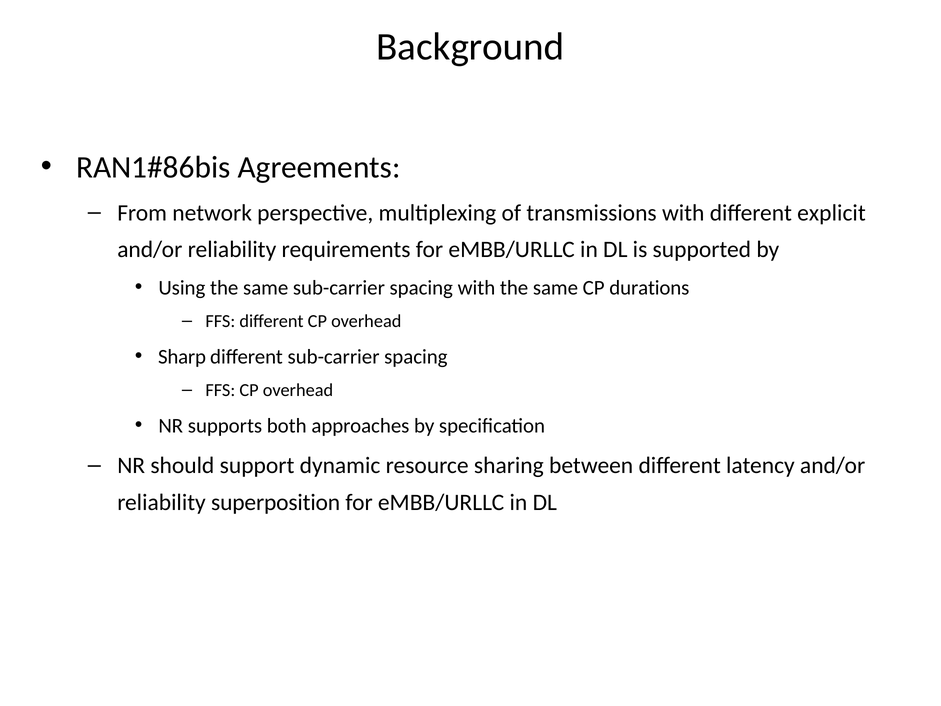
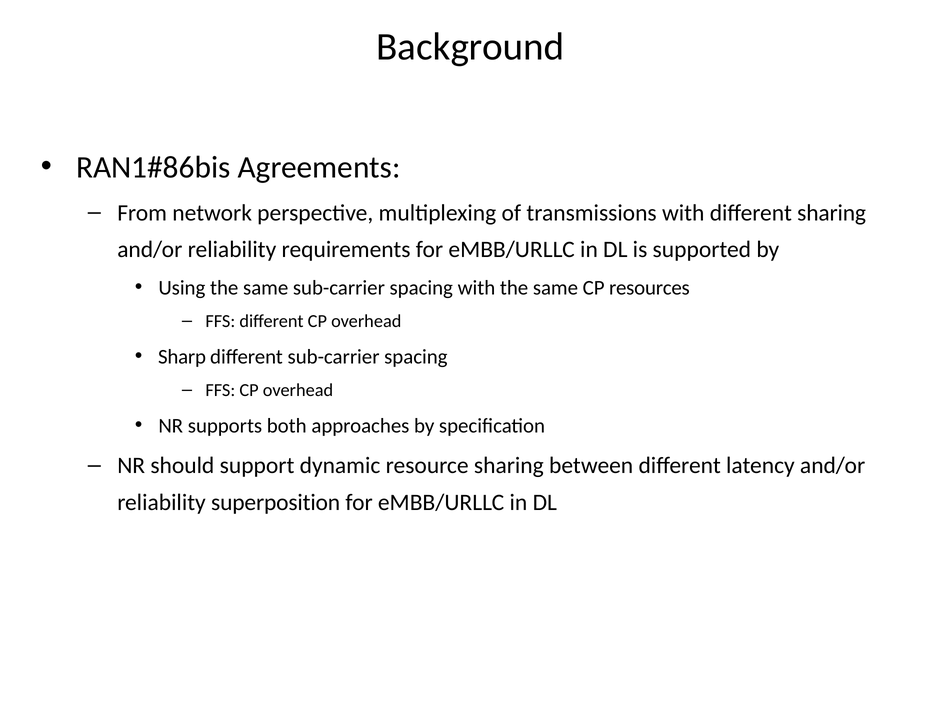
different explicit: explicit -> sharing (832, 213)
durations: durations -> resources (649, 288)
